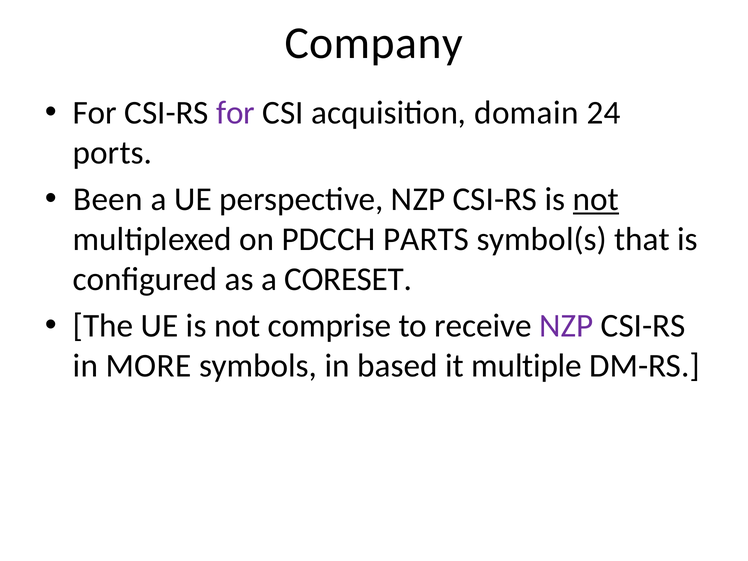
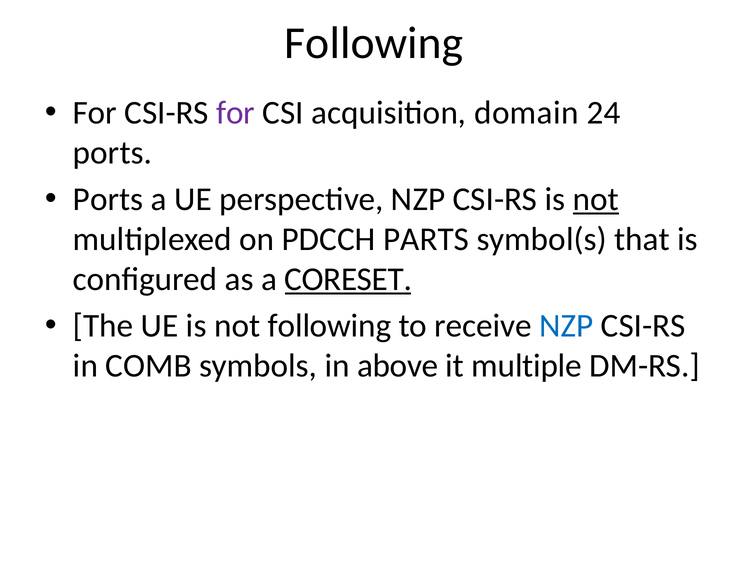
Company: Company -> Following (374, 43)
Been: Been -> Ports (108, 199)
CORESET underline: none -> present (348, 279)
not comprise: comprise -> following (330, 326)
NZP colour: purple -> blue (566, 326)
MORE: MORE -> COMB (149, 366)
based: based -> above (398, 366)
